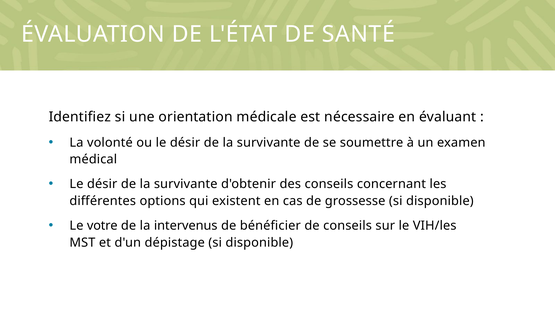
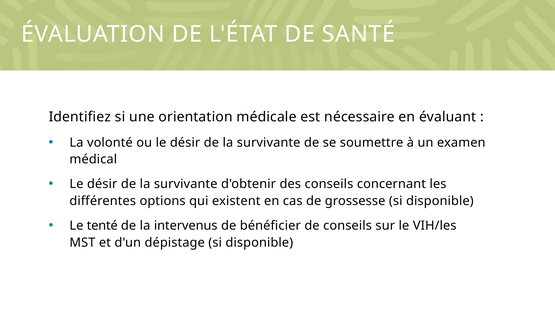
votre: votre -> tenté (102, 226)
